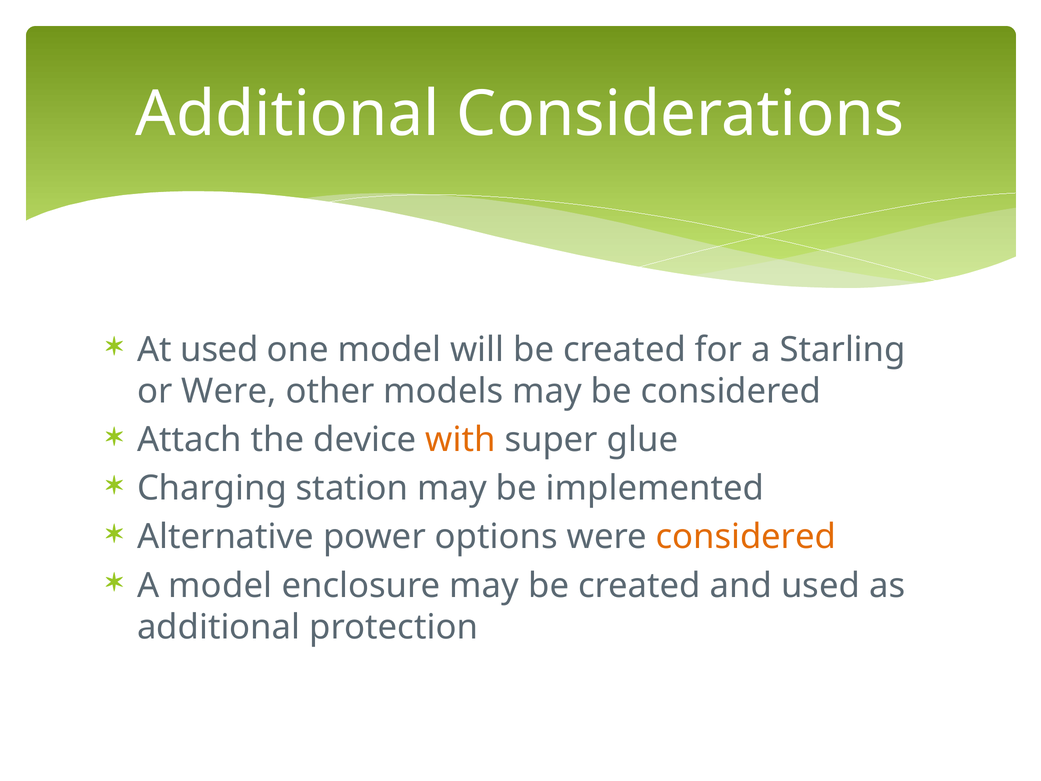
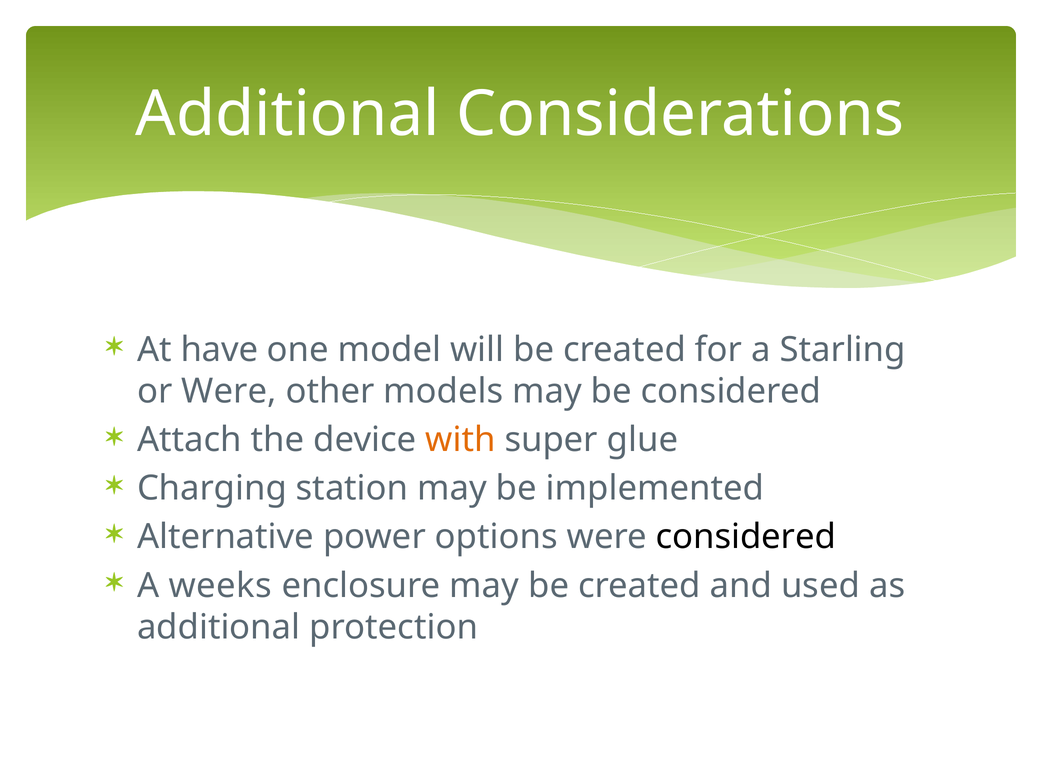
At used: used -> have (219, 349)
considered colour: orange -> black (746, 537)
A model: model -> weeks (220, 585)
